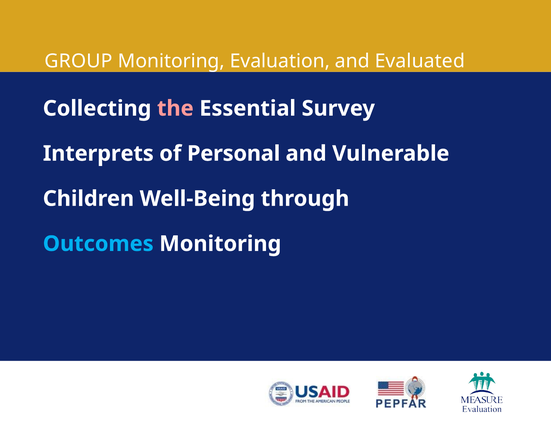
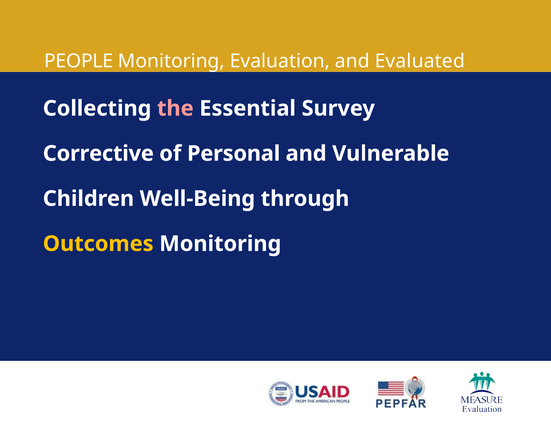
GROUP: GROUP -> PEOPLE (79, 61)
Interprets: Interprets -> Corrective (98, 153)
Outcomes colour: light blue -> yellow (98, 244)
